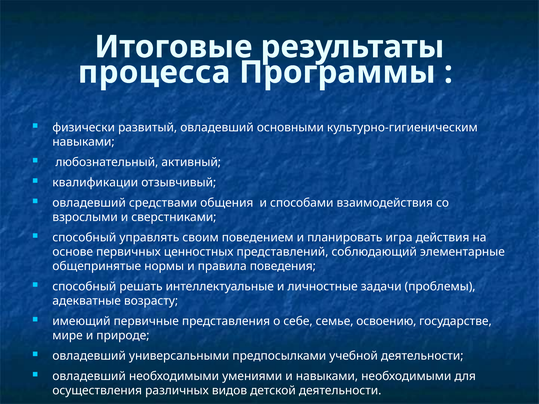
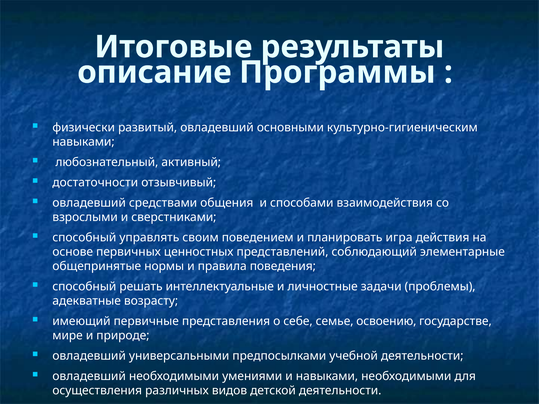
процесса: процесса -> описание (154, 72)
квалификации: квалификации -> достаточности (95, 183)
